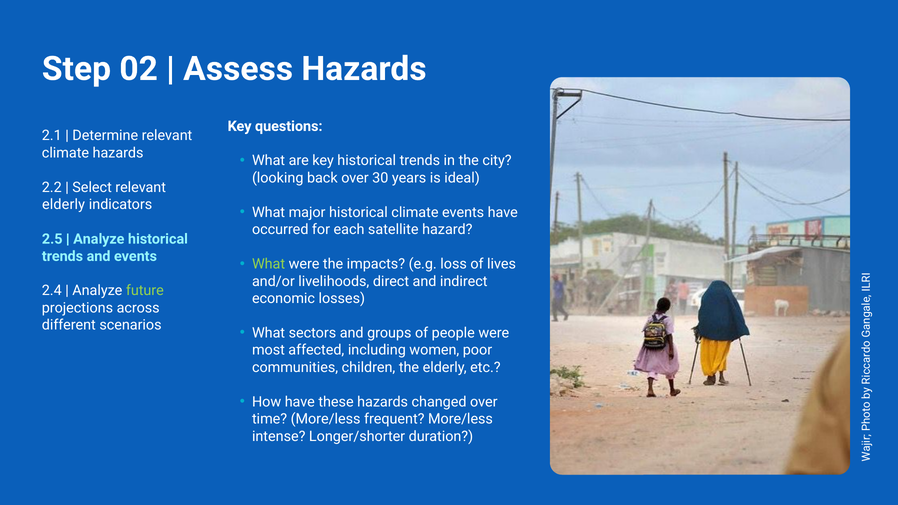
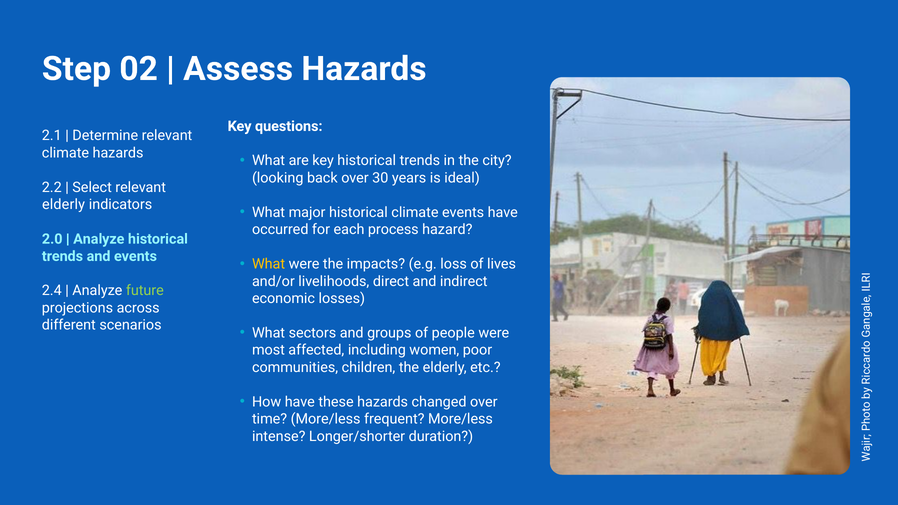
satellite: satellite -> process (393, 230)
2.5: 2.5 -> 2.0 (52, 239)
What colour: light green -> yellow (269, 264)
